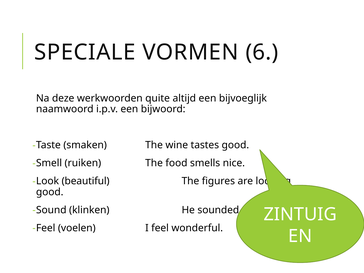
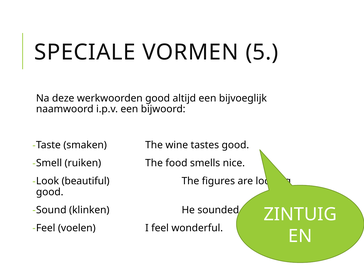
6: 6 -> 5 (262, 52)
werkwoorden quite: quite -> good (158, 98)
